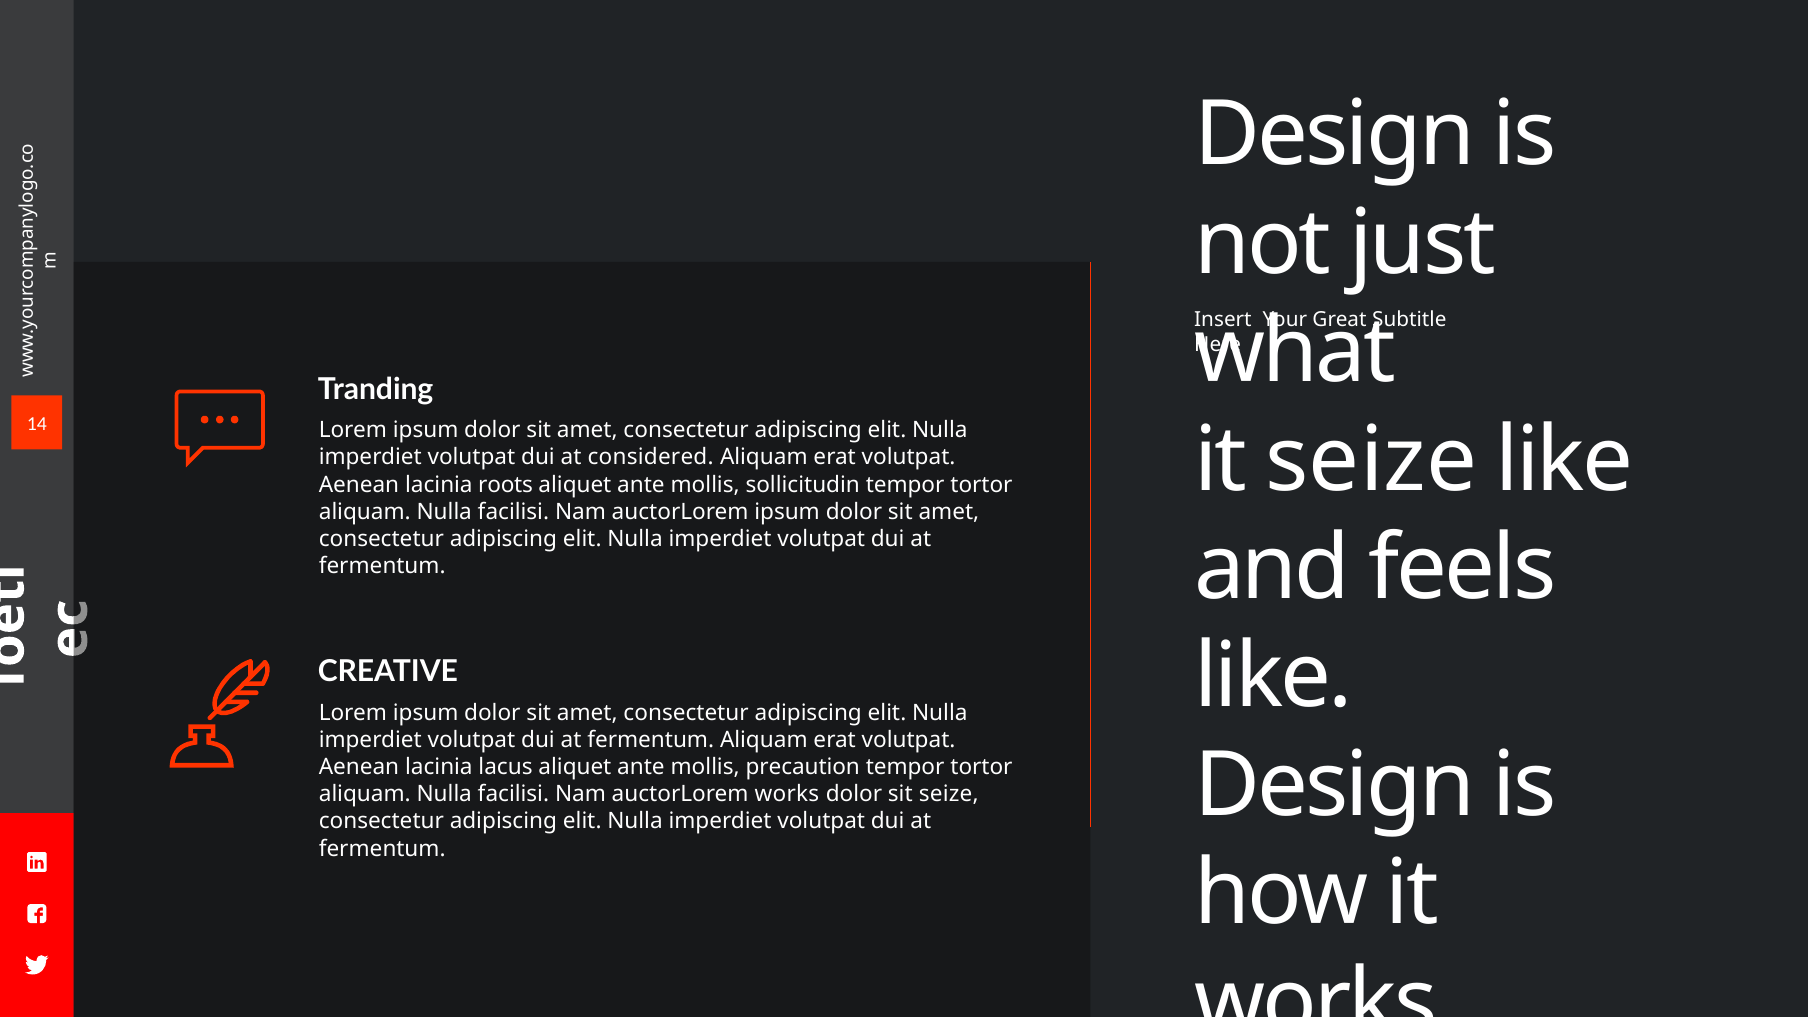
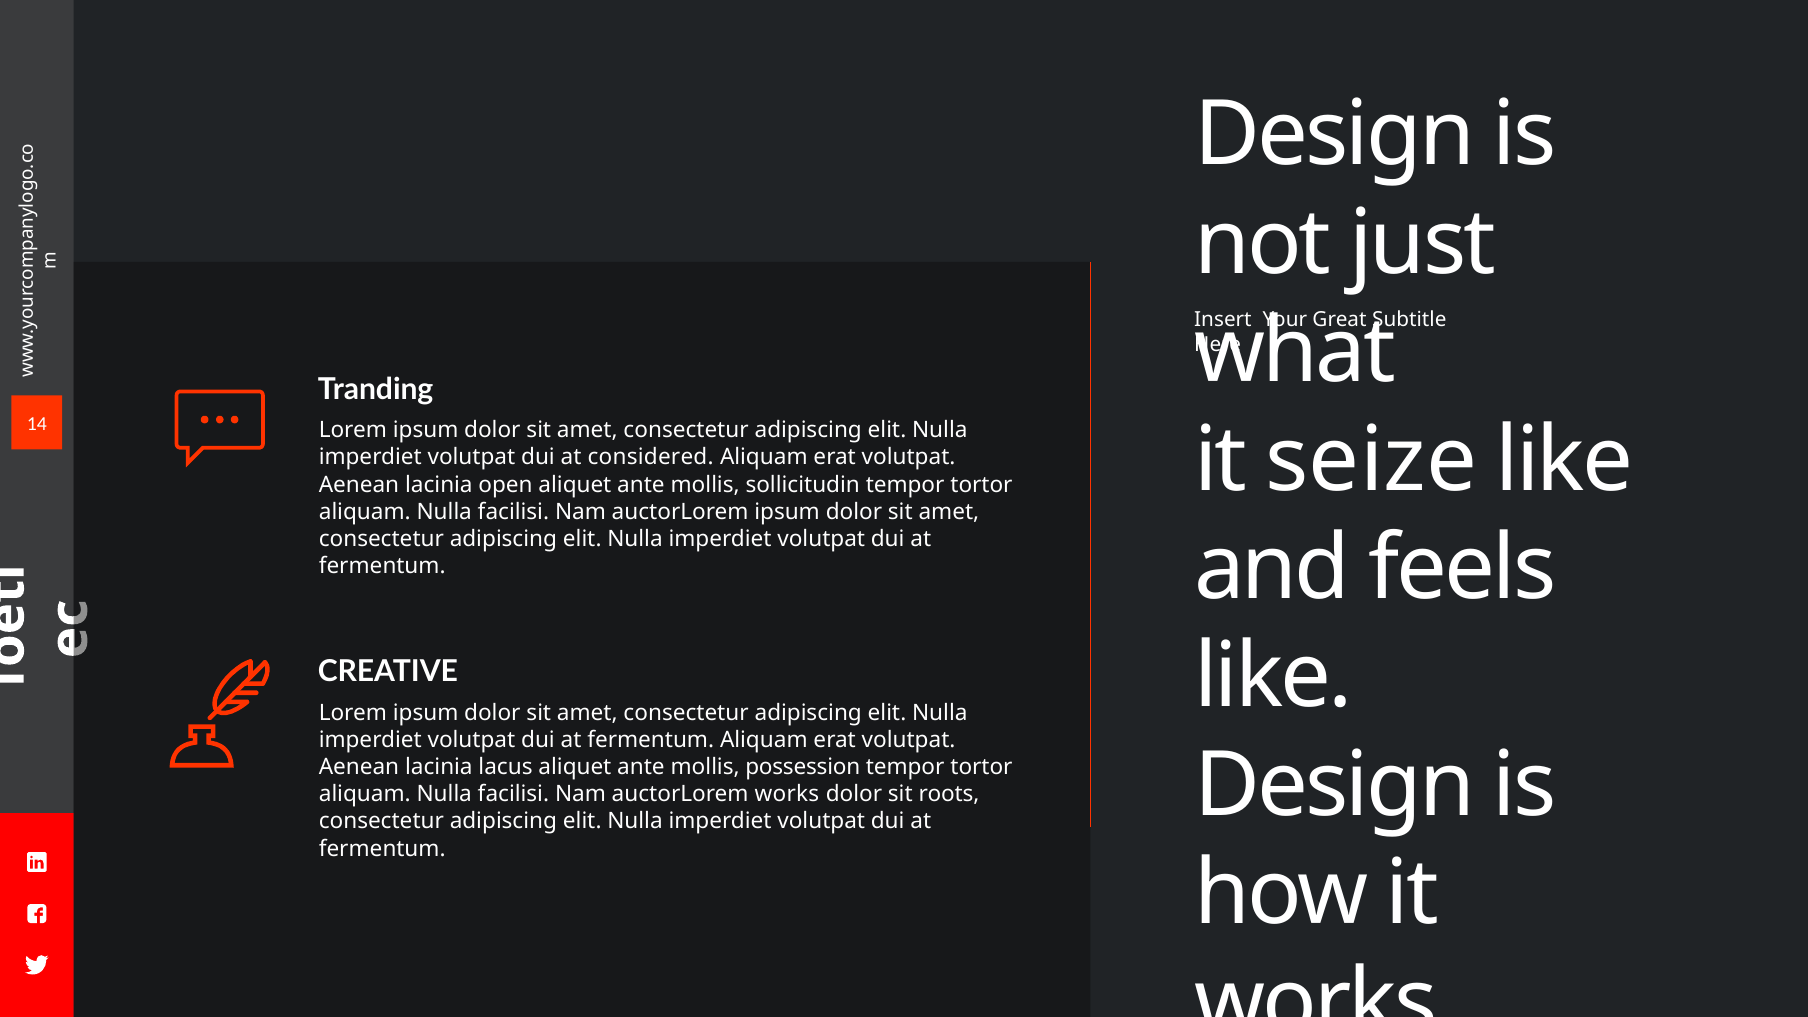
roots: roots -> open (506, 485)
precaution: precaution -> possession (803, 767)
sit seize: seize -> roots (949, 794)
